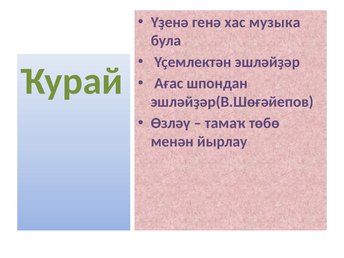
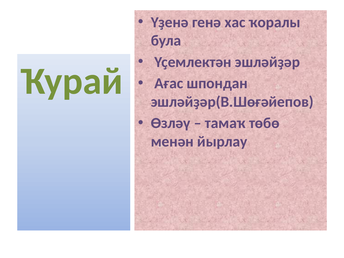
музыка: музыка -> ҡоралы (275, 22)
